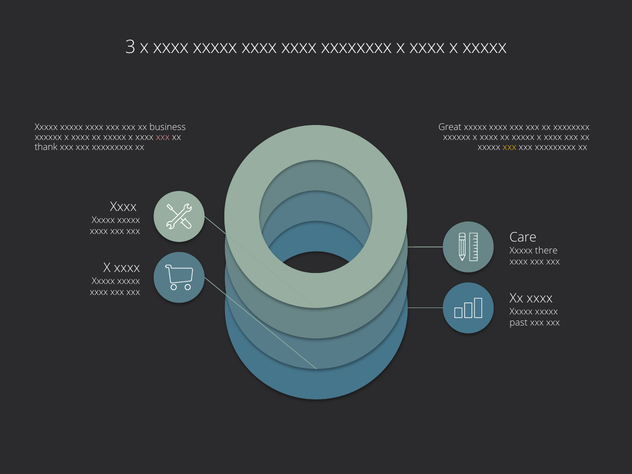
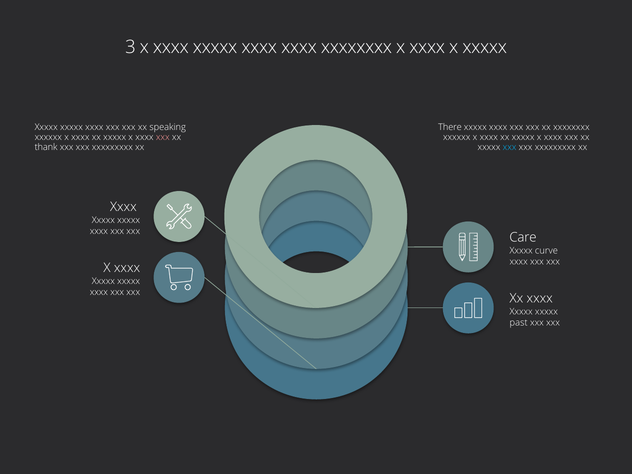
business: business -> speaking (168, 127)
Great: Great -> There (450, 127)
xxx colour: yellow -> light blue (510, 147)
there: there -> curve (546, 250)
